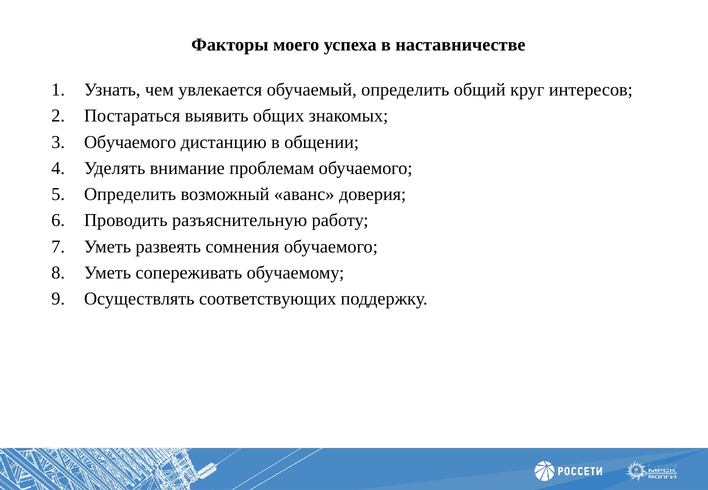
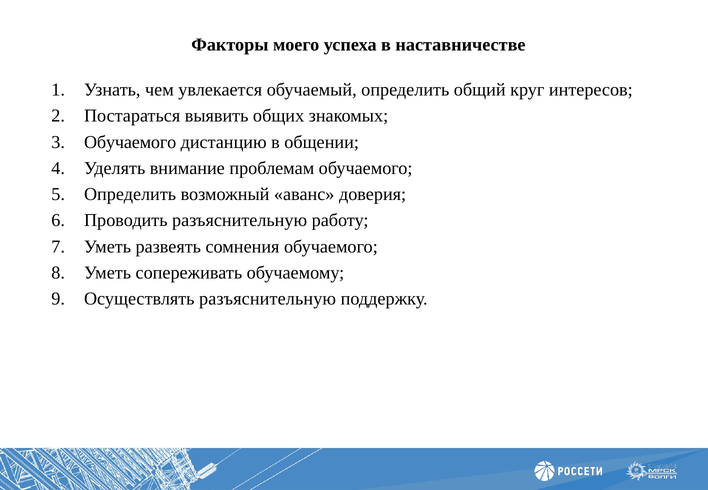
Осуществлять соответствующих: соответствующих -> разъяснительную (268, 299)
